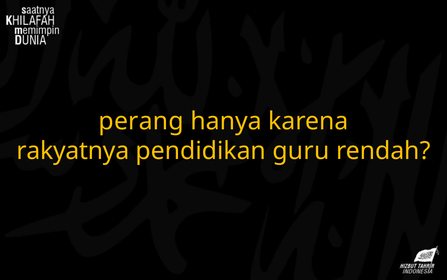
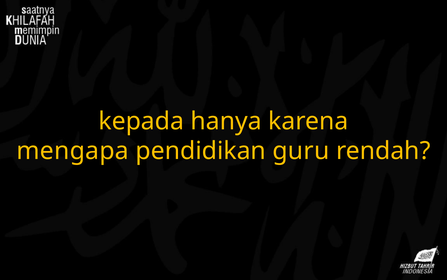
perang: perang -> kepada (141, 121)
rakyatnya: rakyatnya -> mengapa (73, 151)
